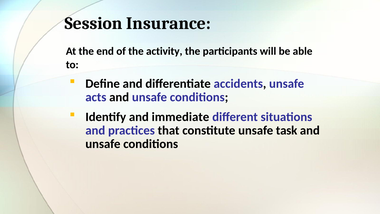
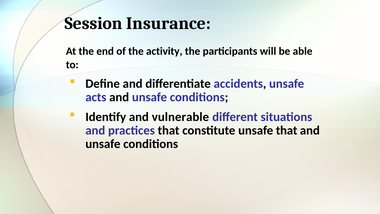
immediate: immediate -> vulnerable (180, 117)
unsafe task: task -> that (287, 130)
